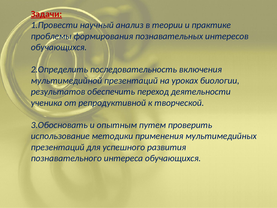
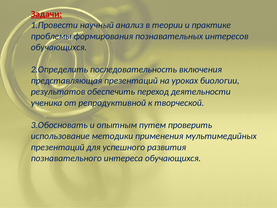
мультимедийной: мультимедийной -> представляющая (66, 81)
